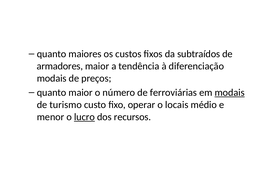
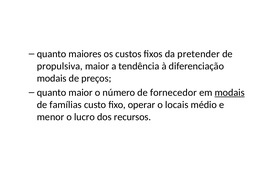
subtraídos: subtraídos -> pretender (199, 54)
armadores: armadores -> propulsiva (60, 66)
ferroviárias: ferroviárias -> fornecedor (173, 92)
turismo: turismo -> famílias (66, 105)
lucro underline: present -> none (84, 117)
